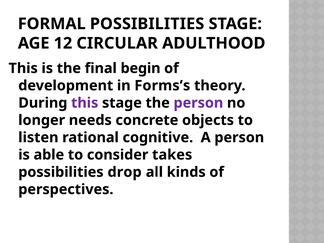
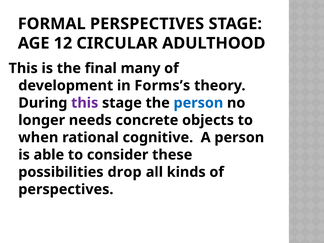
FORMAL POSSIBILITIES: POSSIBILITIES -> PERSPECTIVES (147, 24)
begin: begin -> many (141, 68)
person colour: purple -> blue (198, 103)
listen: listen -> when (38, 137)
takes: takes -> these (172, 155)
